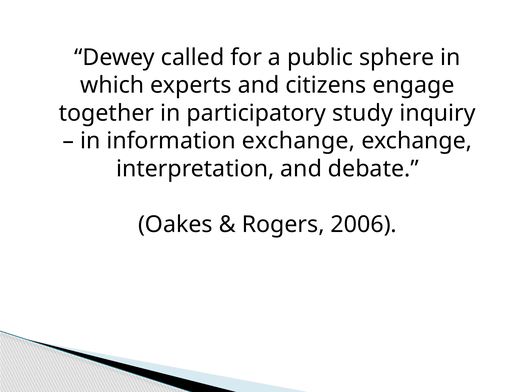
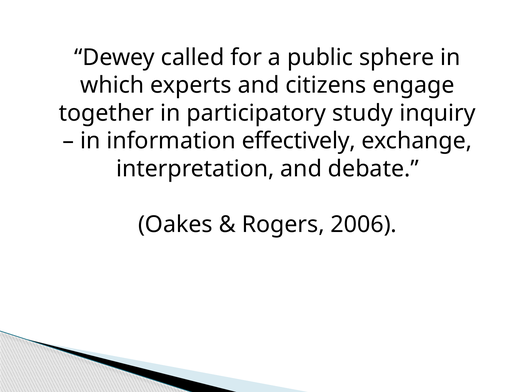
information exchange: exchange -> effectively (299, 141)
